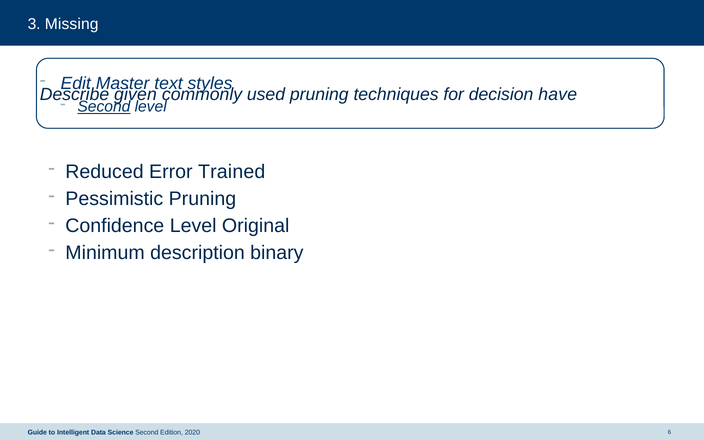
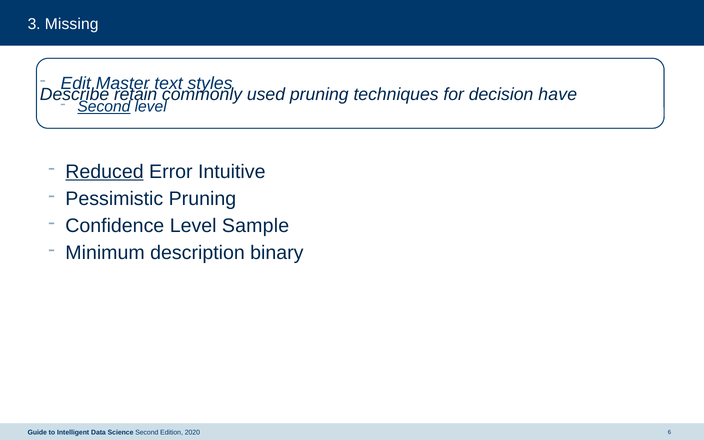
given: given -> retain (136, 95)
Reduced underline: none -> present (104, 172)
Trained: Trained -> Intuitive (232, 172)
Original: Original -> Sample (256, 226)
